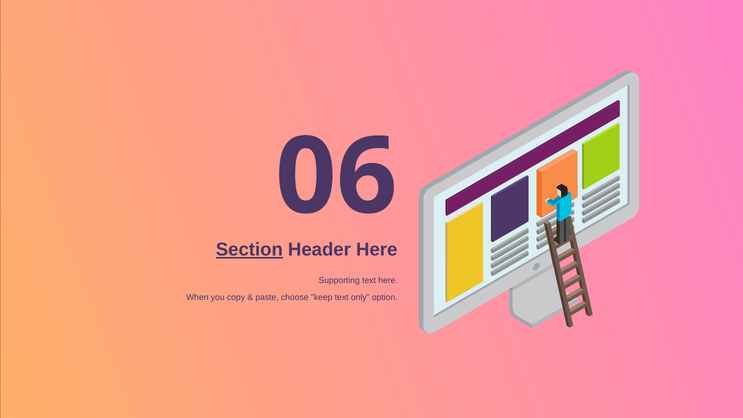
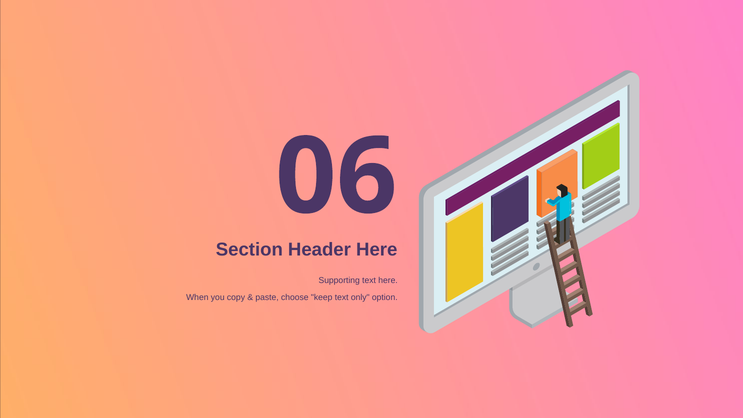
Section underline: present -> none (249, 250)
